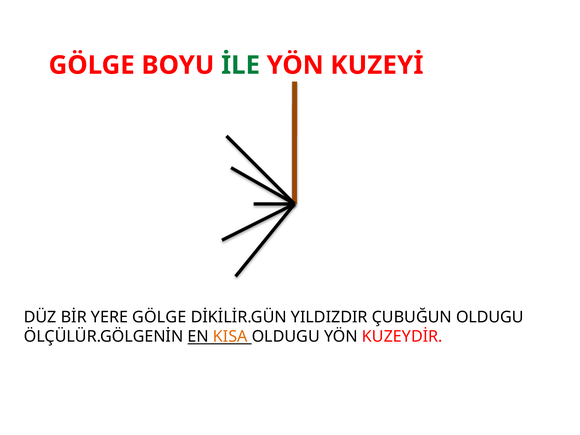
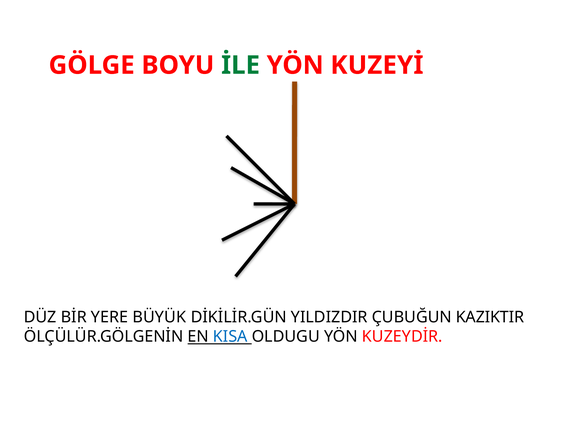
YERE GÖLGE: GÖLGE -> BÜYÜK (159, 317)
ÇUBUĞUN OLDUGU: OLDUGU -> KAZIKTIR (490, 317)
KISA colour: orange -> blue (230, 337)
